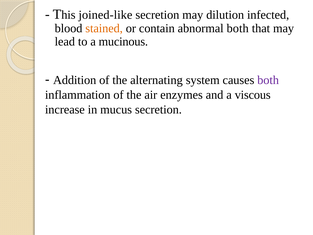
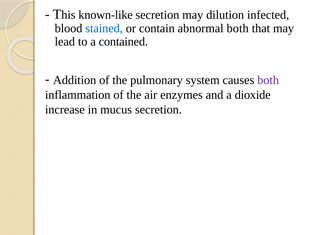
joined-like: joined-like -> known-like (106, 15)
stained colour: orange -> blue (104, 28)
mucinous: mucinous -> contained (123, 41)
alternating: alternating -> pulmonary (157, 80)
viscous: viscous -> dioxide (253, 95)
